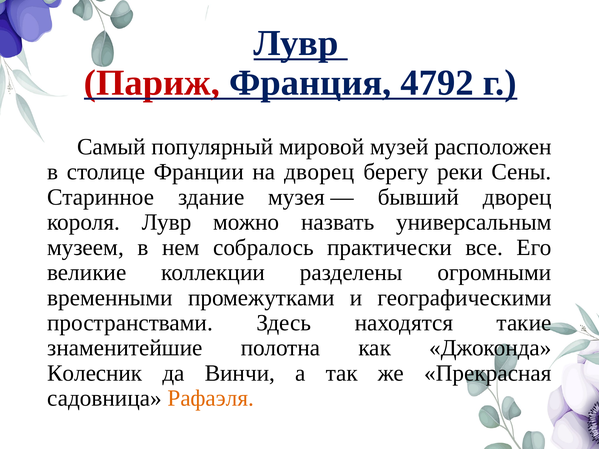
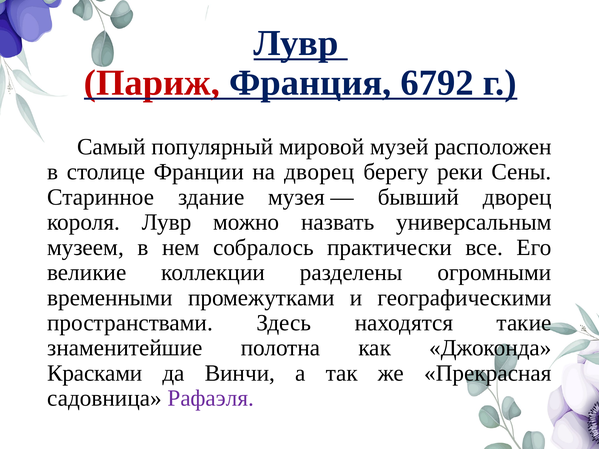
4792: 4792 -> 6792 (437, 83)
Колесник: Колесник -> Красками (95, 373)
Рафаэля colour: orange -> purple (211, 398)
